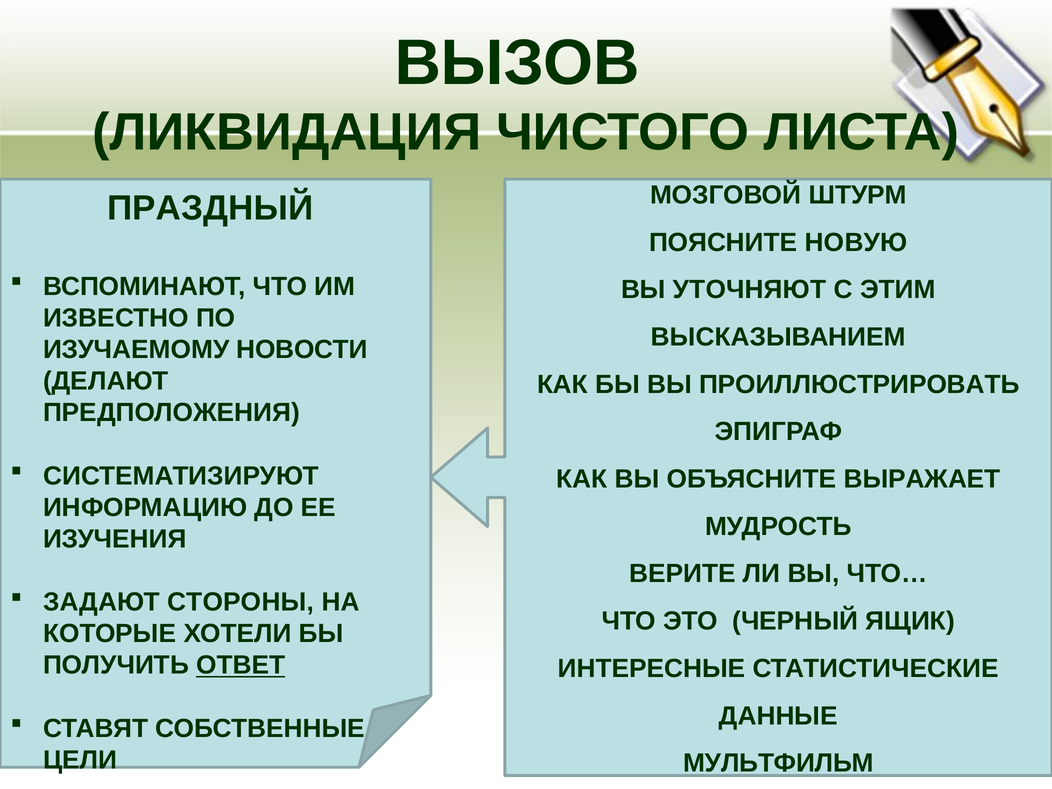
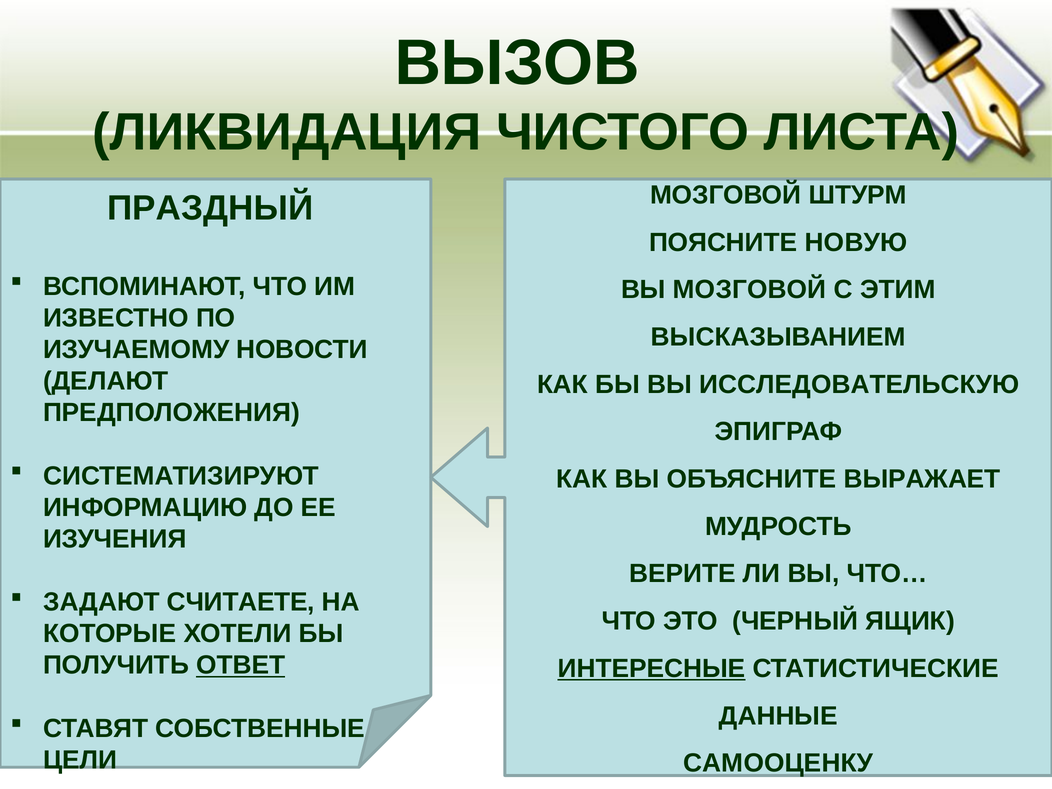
ВЫ УТОЧНЯЮТ: УТОЧНЯЮТ -> МОЗГОВОЙ (750, 290)
ПРОИЛЛЮСТРИРОВАТЬ: ПРОИЛЛЮСТРИРОВАТЬ -> ИССЛЕДОВАТЕЛЬСКУЮ (859, 384)
СТОРОНЫ: СТОРОНЫ -> СЧИТАЕТЕ (241, 602)
ИНТЕРЕСНЫЕ underline: none -> present (652, 668)
МУЛЬТФИЛЬМ: МУЛЬТФИЛЬМ -> САМООЦЕНКУ (778, 763)
